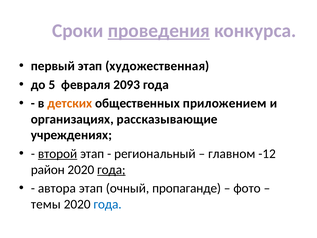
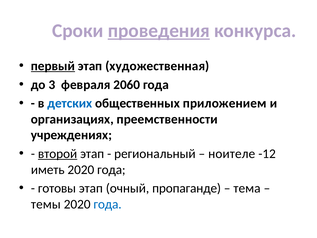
первый underline: none -> present (53, 66)
5: 5 -> 3 (52, 85)
2093: 2093 -> 2060 (127, 85)
детских colour: orange -> blue (70, 103)
рассказывающие: рассказывающие -> преемственности (167, 119)
главном: главном -> ноителе (232, 154)
район: район -> иметь (48, 169)
года underline: present -> none (111, 169)
автора: автора -> готовы (57, 188)
фото: фото -> тема (247, 188)
